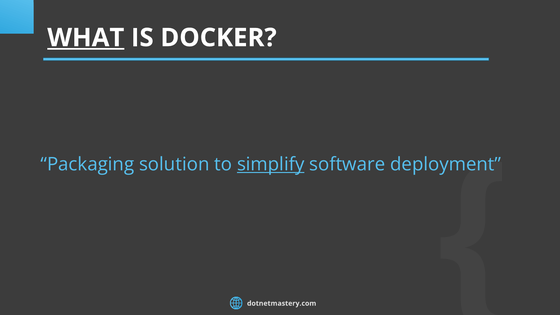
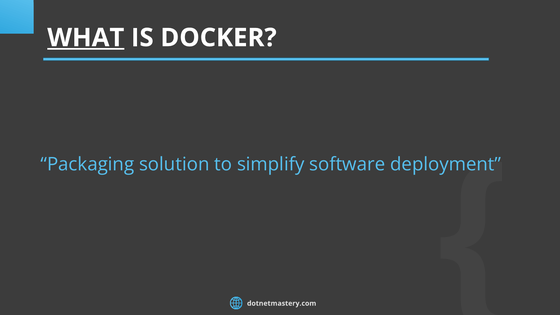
simplify underline: present -> none (271, 164)
